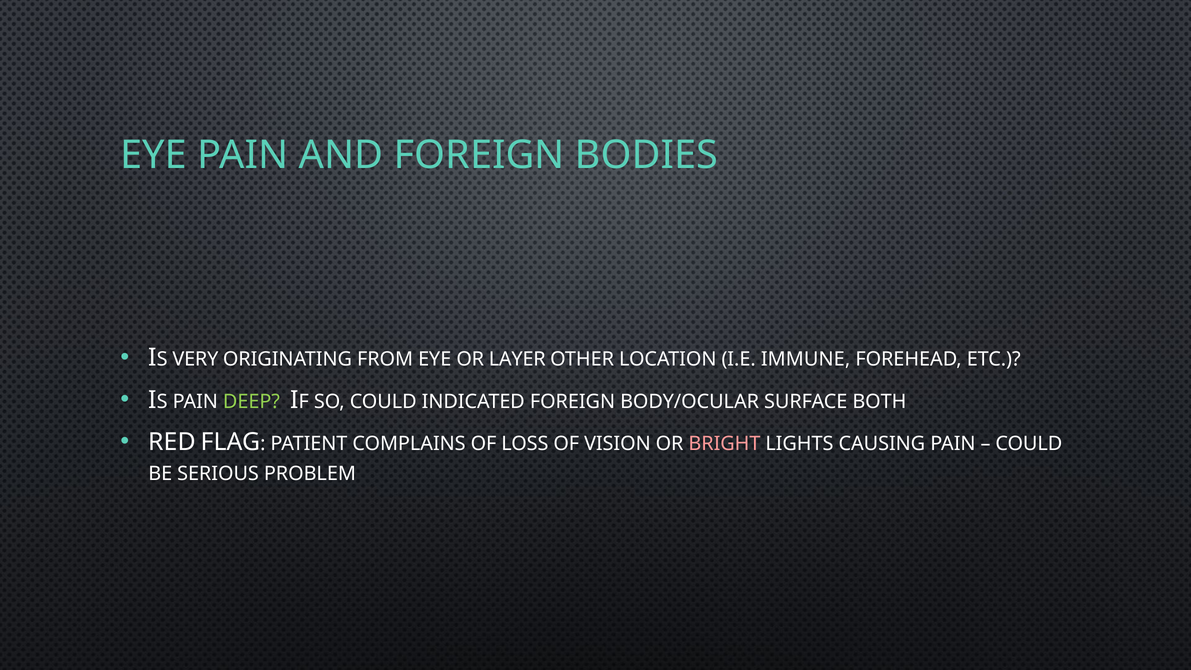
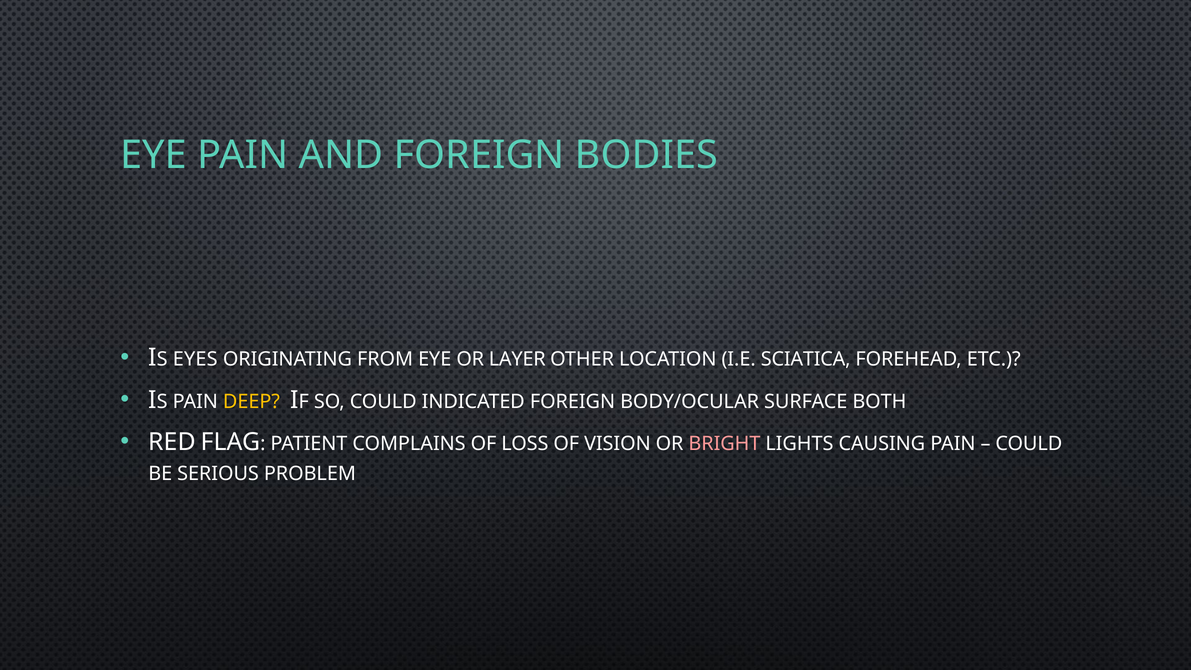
VERY: VERY -> EYES (195, 359)
IMMUNE: IMMUNE -> SCIATICA (806, 359)
DEEP colour: light green -> yellow (251, 402)
